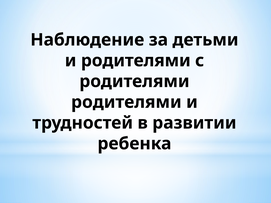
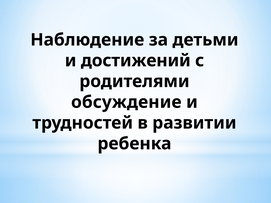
и родителями: родителями -> достижений (136, 61)
родителями: родителями -> обсуждение (126, 102)
